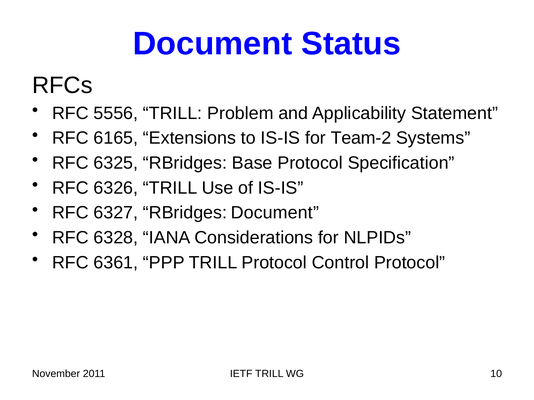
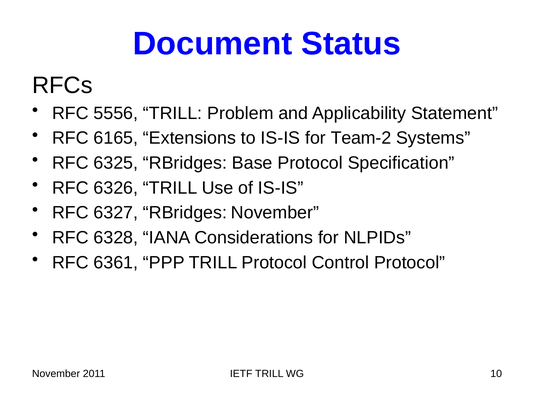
RBridges Document: Document -> November (275, 213)
